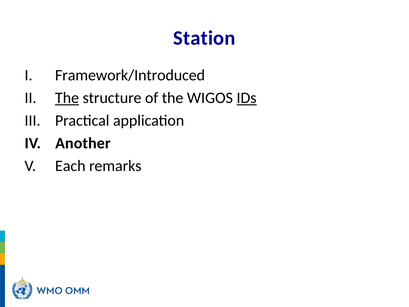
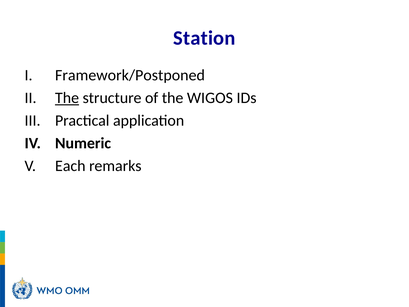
Framework/Introduced: Framework/Introduced -> Framework/Postponed (130, 75)
IDs underline: present -> none (247, 98)
Another: Another -> Numeric (83, 143)
